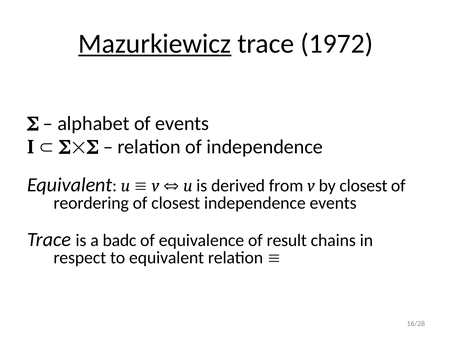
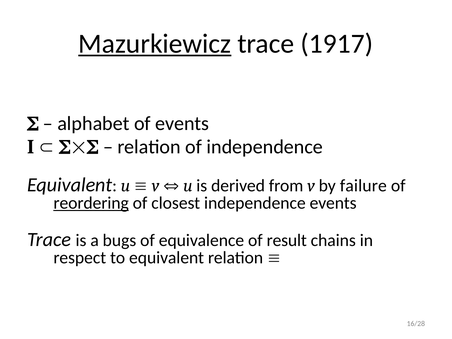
1972: 1972 -> 1917 (337, 44)
by closest: closest -> failure (363, 186)
reordering underline: none -> present (91, 203)
badc: badc -> bugs (119, 240)
